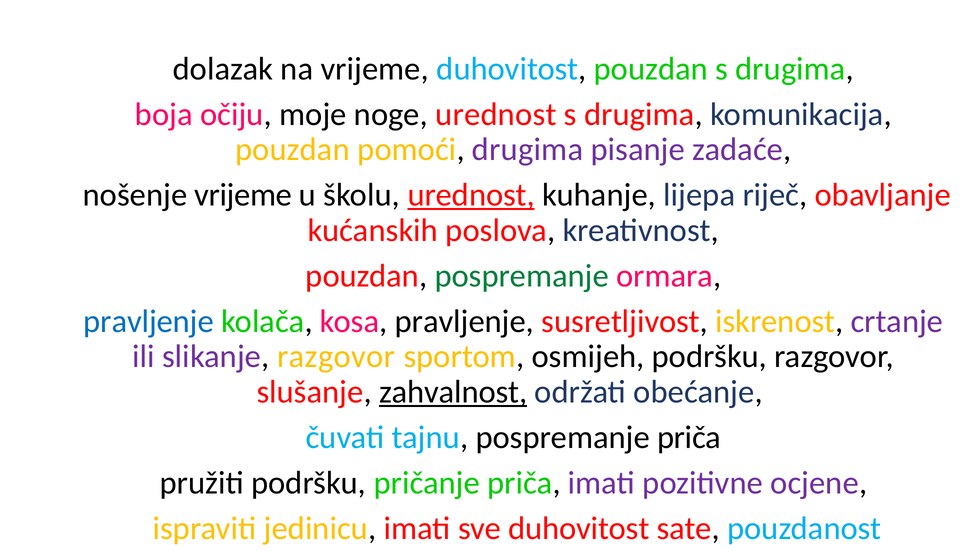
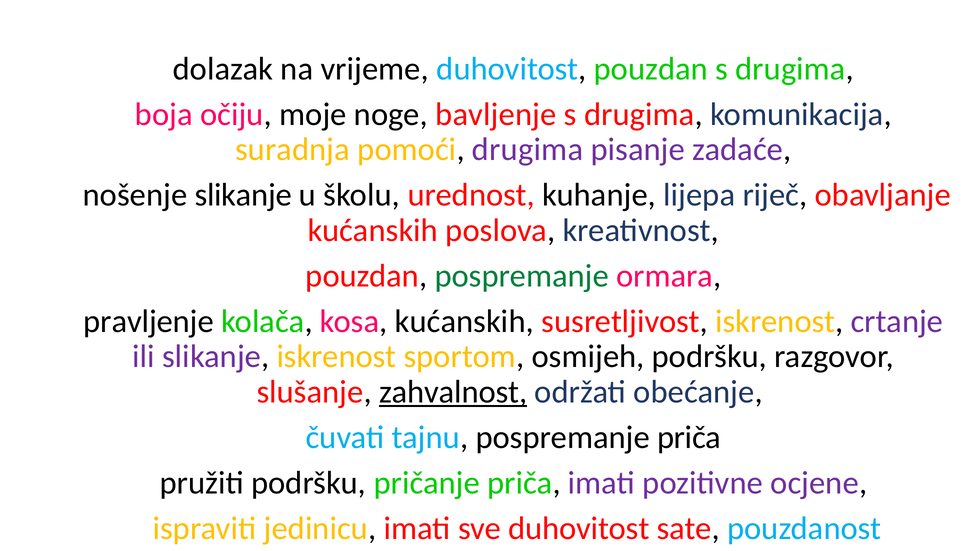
noge urednost: urednost -> bavljenje (496, 114)
pouzdan: pouzdan -> suradnja (293, 149)
nošenje vrijeme: vrijeme -> slikanje (243, 195)
urednost underline: present -> none (471, 195)
pravljenje colour: blue -> black (149, 321)
kosa pravljenje: pravljenje -> kućanskih (464, 321)
slikanje razgovor: razgovor -> iskrenost (336, 356)
